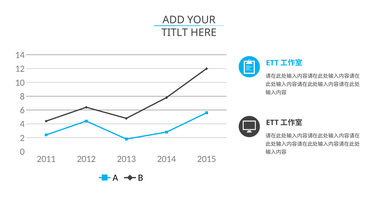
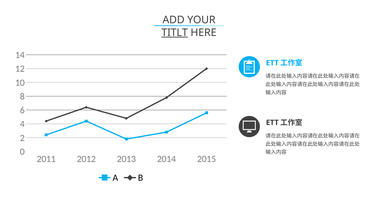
TITLT underline: none -> present (175, 33)
